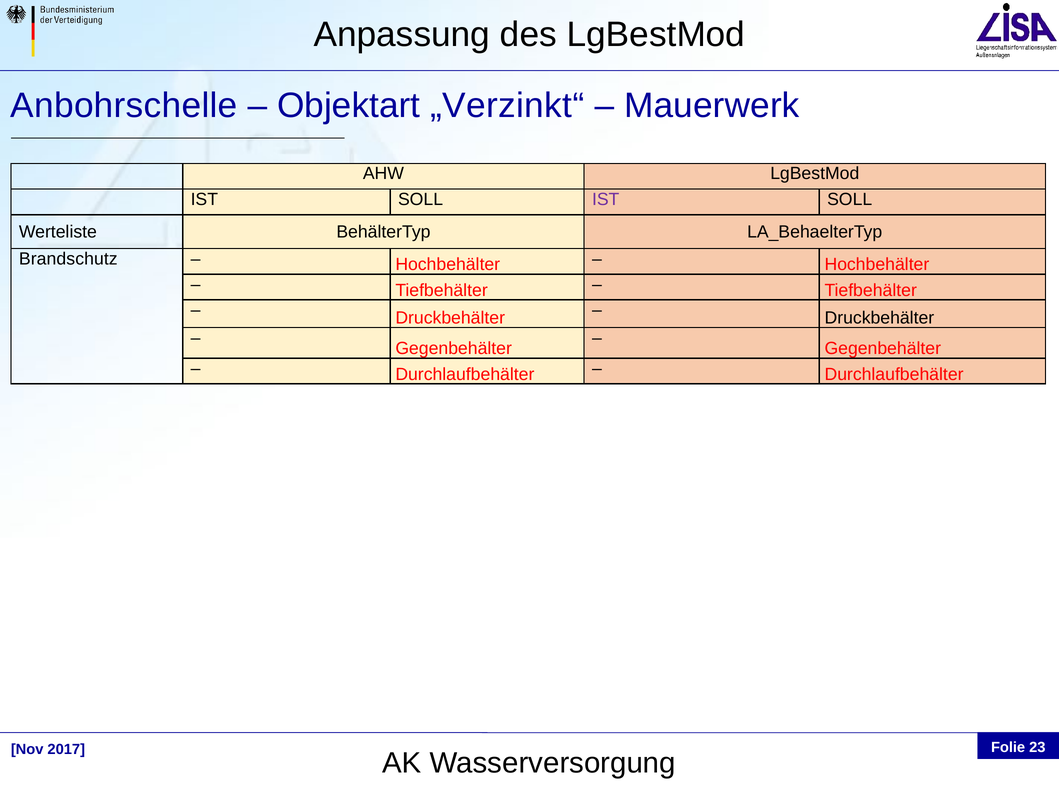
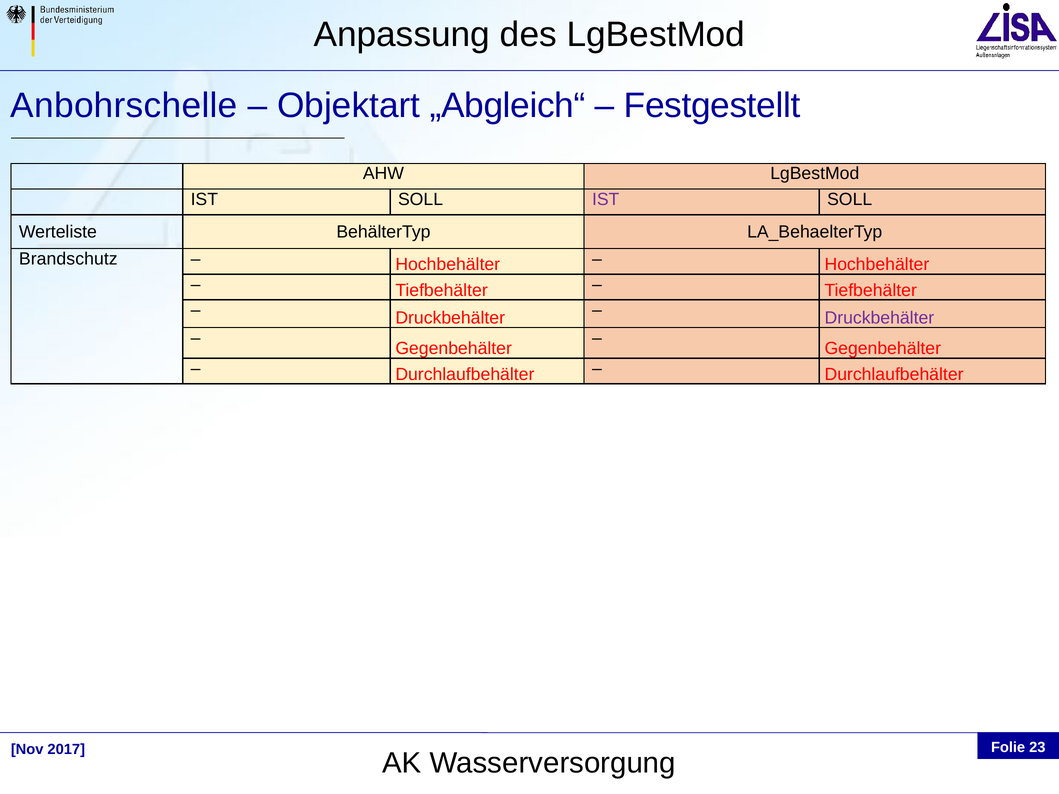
„Verzinkt“: „Verzinkt“ -> „Abgleich“ (508, 106)
Mauerwerk: Mauerwerk -> Festgestellt (712, 106)
Druckbehälter colour: black -> purple (879, 318)
